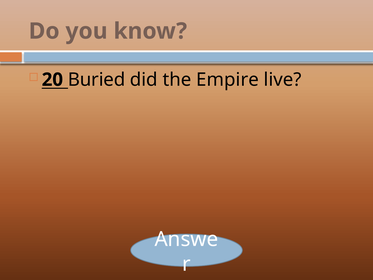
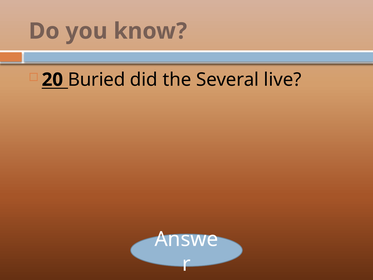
Empire: Empire -> Several (228, 80)
